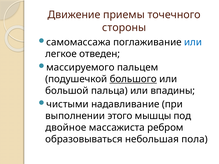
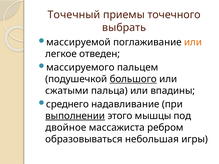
Движение: Движение -> Точечный (74, 15)
стороны: стороны -> выбрать (124, 28)
самомассажа: самомассажа -> массируемой (78, 42)
или colour: blue -> orange (193, 42)
большой: большой -> сжатыми (67, 91)
чистыми: чистыми -> среднего (68, 104)
выполнении underline: none -> present (75, 116)
пола: пола -> игры (195, 139)
